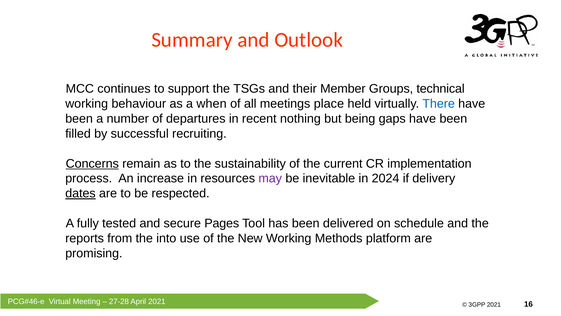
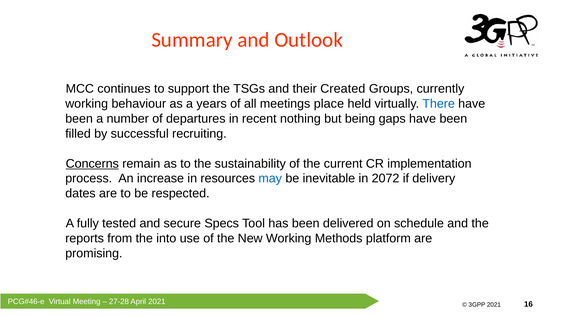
Member: Member -> Created (343, 89)
technical: technical -> currently (440, 89)
when: when -> years (212, 104)
may colour: purple -> blue (270, 178)
2024: 2024 -> 2072 (386, 178)
dates underline: present -> none (80, 193)
Pages: Pages -> Specs (222, 223)
